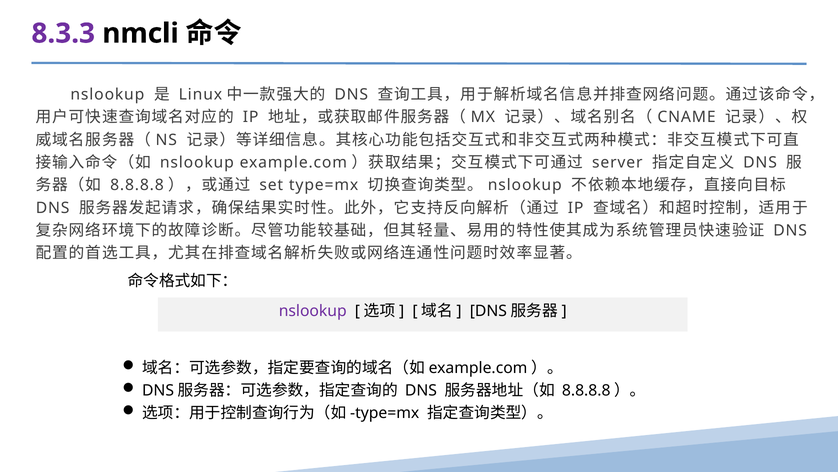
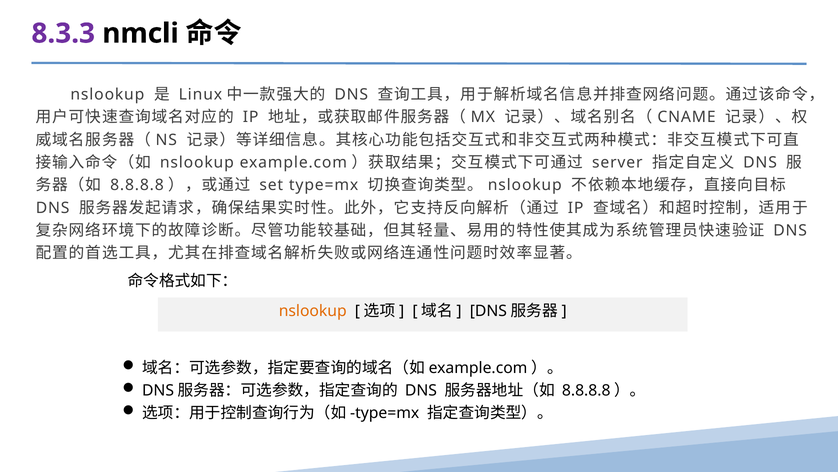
nslookup colour: purple -> orange (313, 311)
